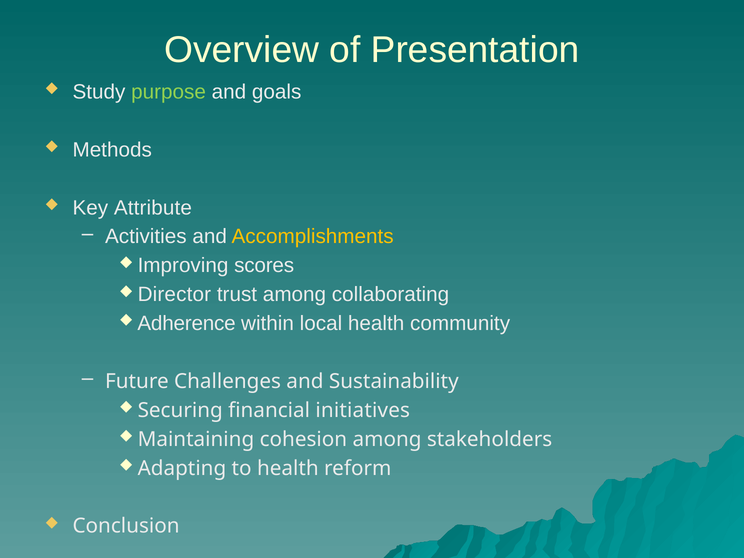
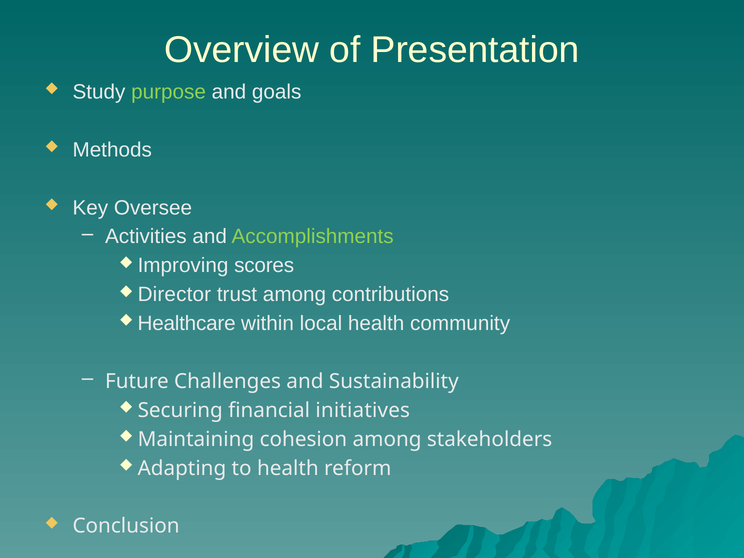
Attribute: Attribute -> Oversee (153, 208)
Accomplishments colour: yellow -> light green (313, 237)
collaborating: collaborating -> contributions (391, 295)
Adherence: Adherence -> Healthcare (187, 323)
